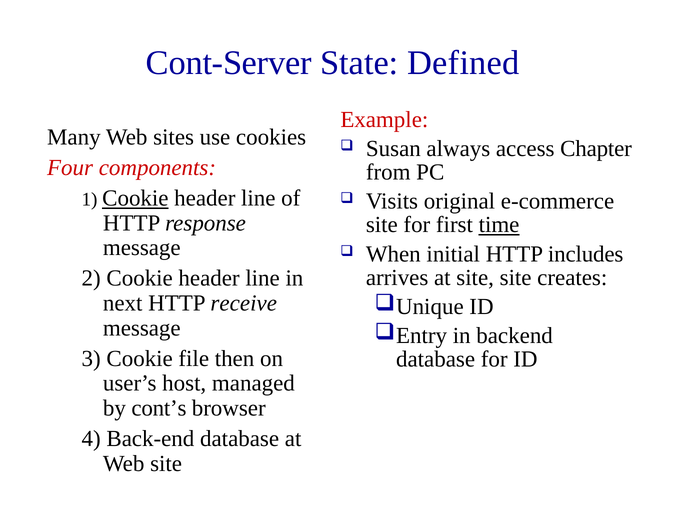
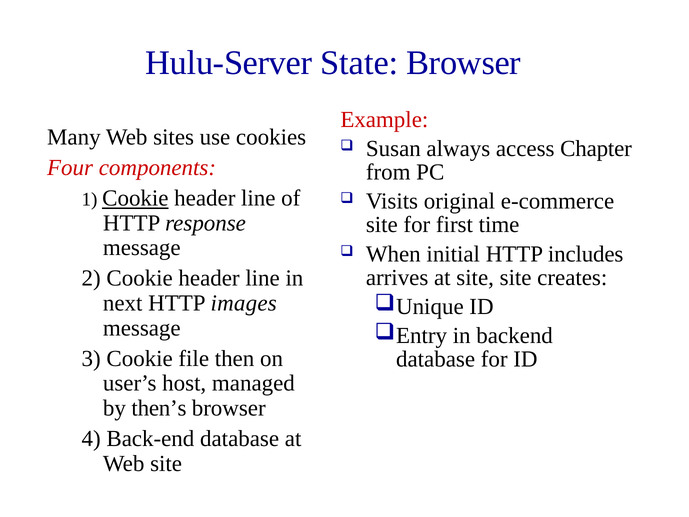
Cont-Server: Cont-Server -> Hulu-Server (229, 63)
State Defined: Defined -> Browser (464, 63)
time underline: present -> none (499, 225)
receive: receive -> images (244, 303)
cont’s: cont’s -> then’s (159, 408)
